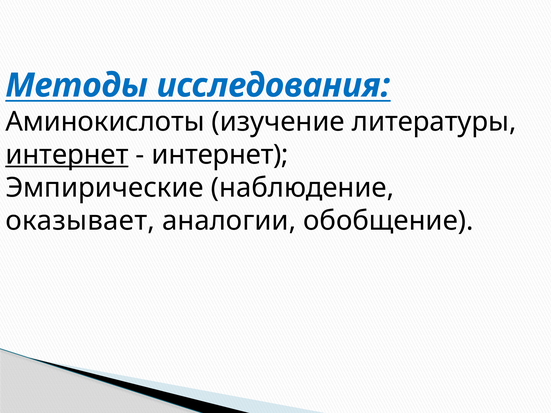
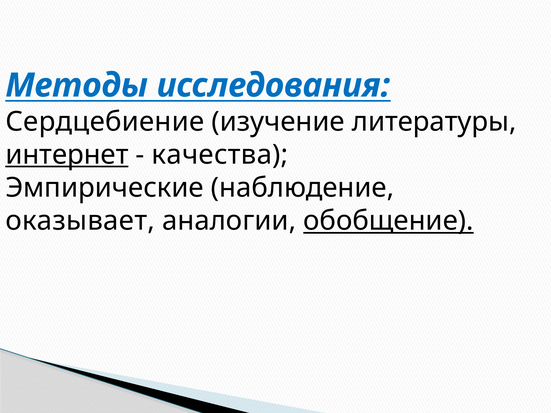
Аминокислоты: Аминокислоты -> Сердцебиение (105, 122)
интернет: интернет -> качества (220, 155)
обобщение underline: none -> present (388, 221)
